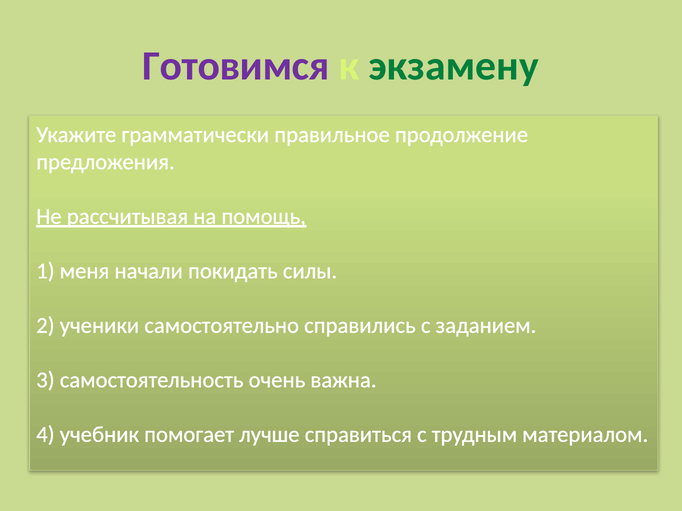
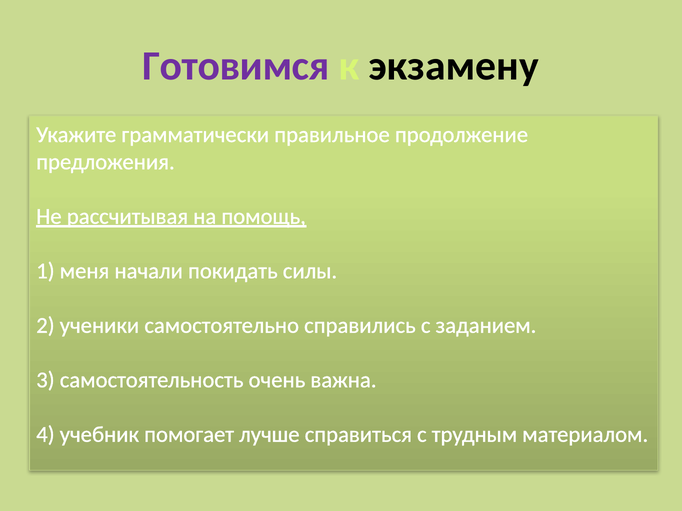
экзамену colour: green -> black (454, 66)
